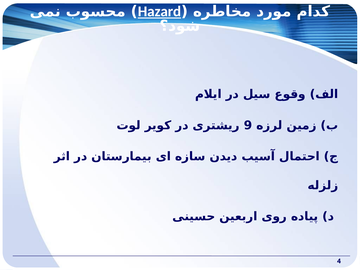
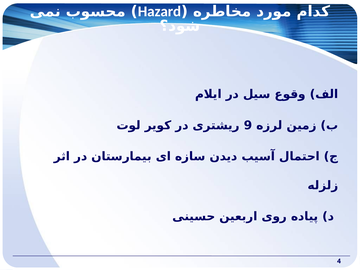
Hazard underline: present -> none (159, 12)
